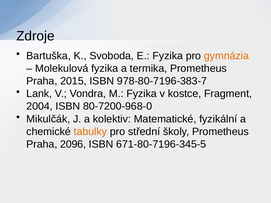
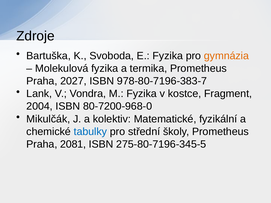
2015: 2015 -> 2027 (73, 81)
tabulky colour: orange -> blue (90, 132)
2096: 2096 -> 2081 (73, 144)
671-80-7196-345-5: 671-80-7196-345-5 -> 275-80-7196-345-5 (161, 144)
